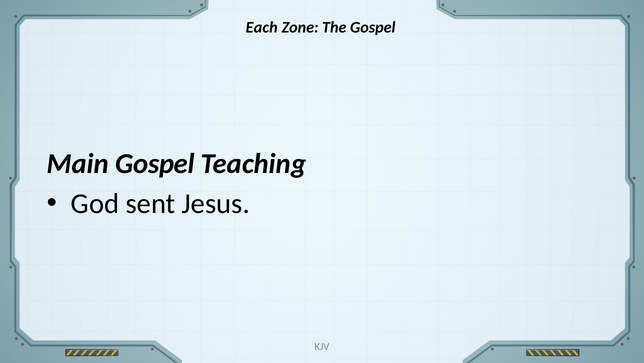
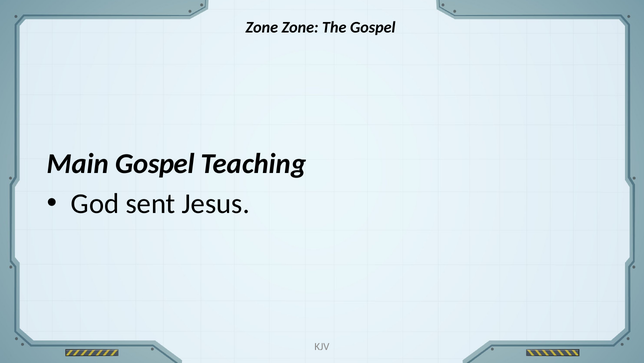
Each: Each -> Zone (262, 27)
